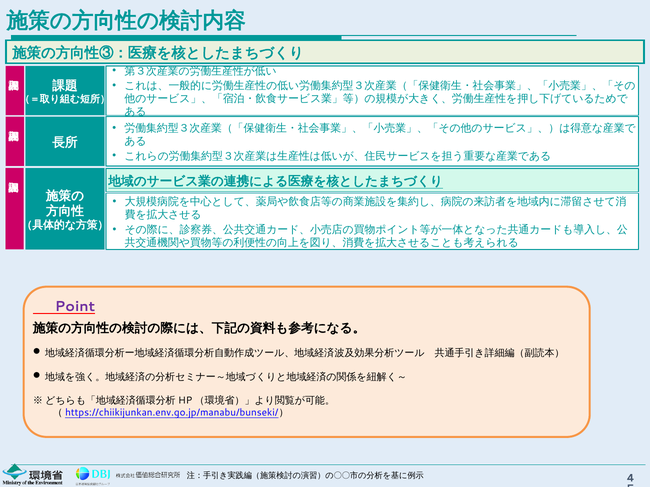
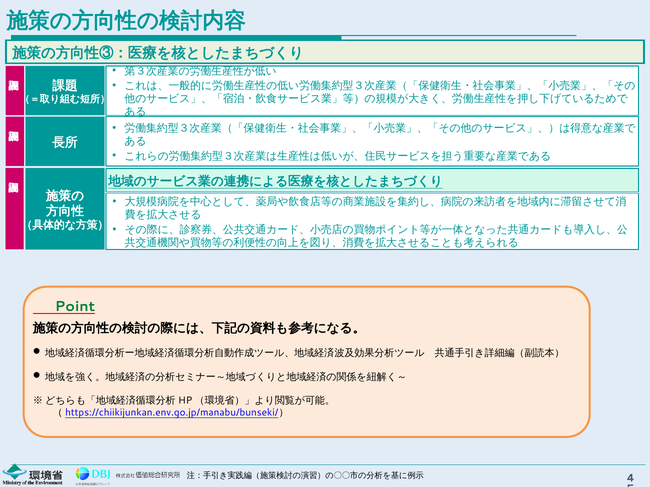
Point colour: purple -> green (75, 307)
